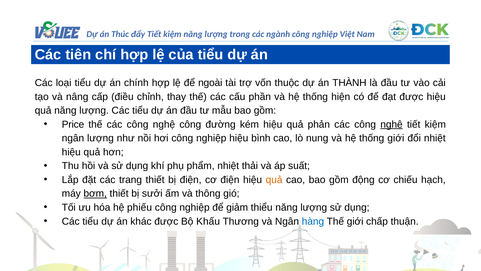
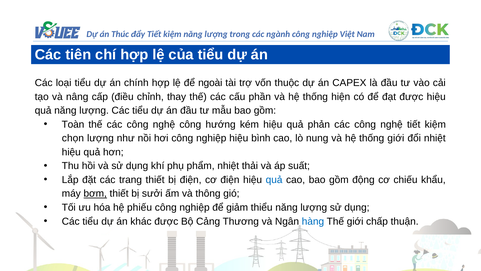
THÀNH: THÀNH -> CAPEX (349, 83)
Price: Price -> Toàn (73, 124)
đường: đường -> hướng (221, 124)
nghệ underline: present -> none (392, 124)
ngân: ngân -> chọn (73, 138)
quả colour: orange -> blue (274, 180)
hạch: hạch -> khẩu (433, 180)
Khấu: Khấu -> Cảng (208, 221)
